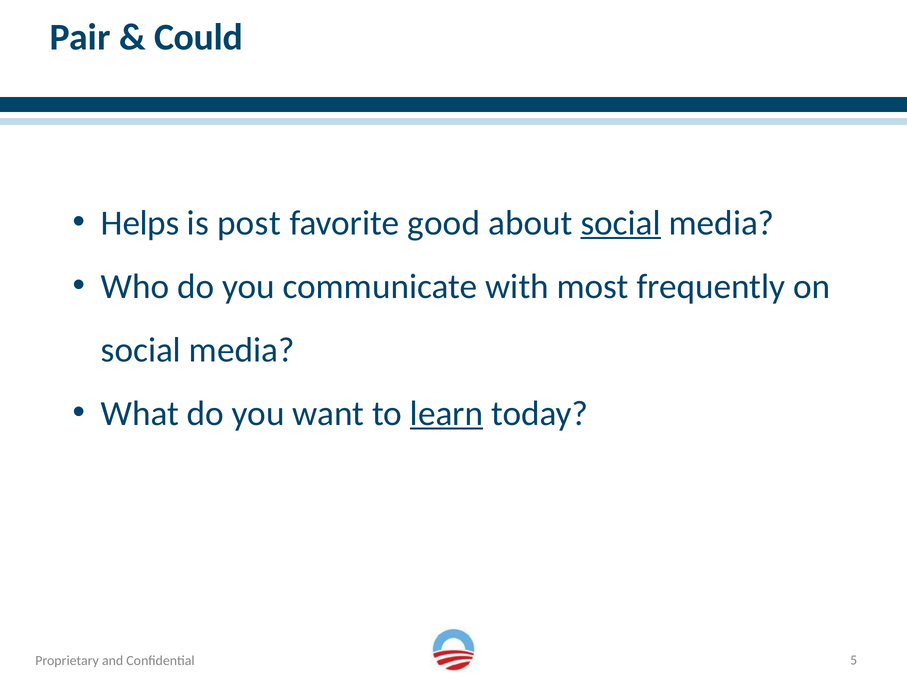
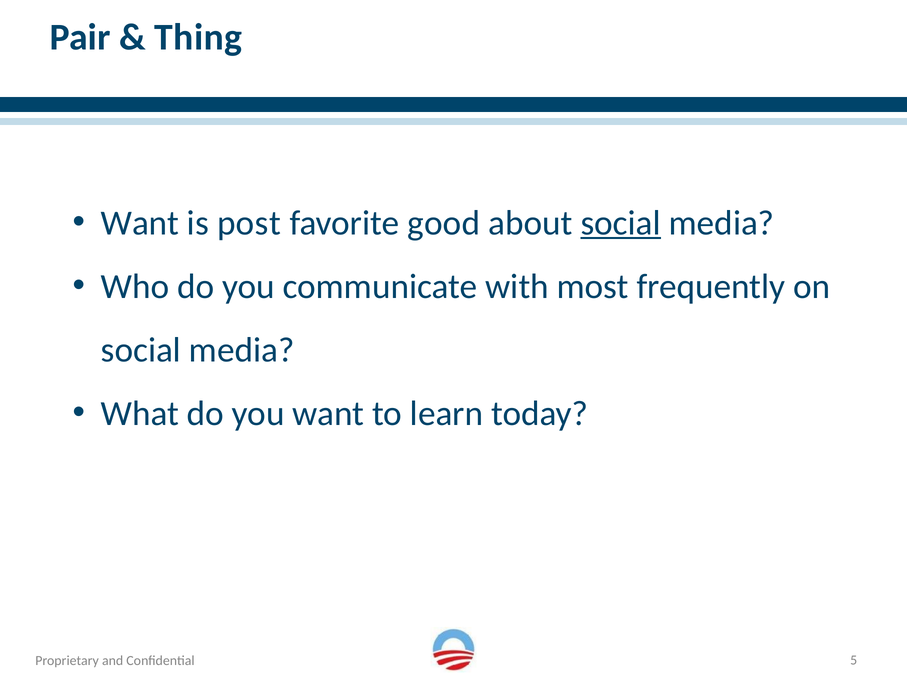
Could: Could -> Thing (198, 37)
Helps: Helps -> Want (140, 223)
learn underline: present -> none (447, 414)
